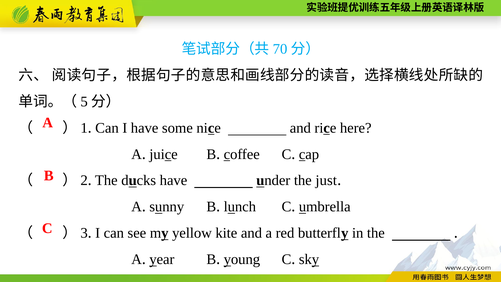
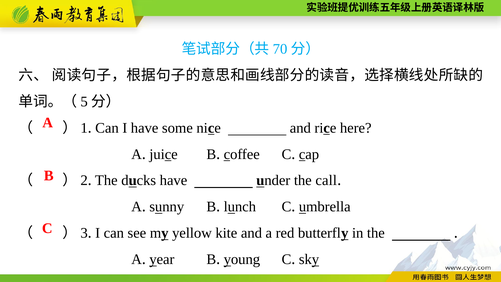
just: just -> call (326, 180)
